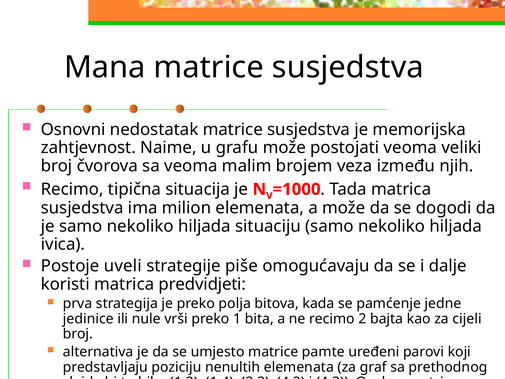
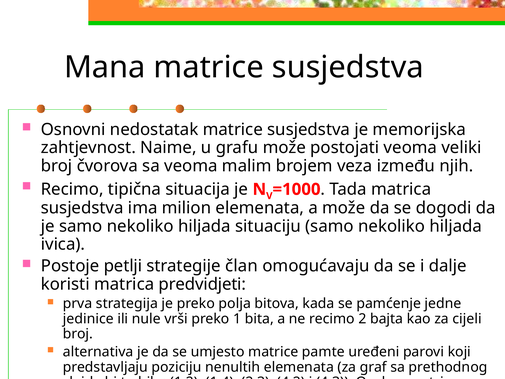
uveli: uveli -> petlji (123, 266)
piše: piše -> član (242, 266)
